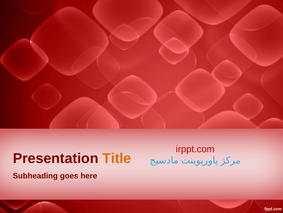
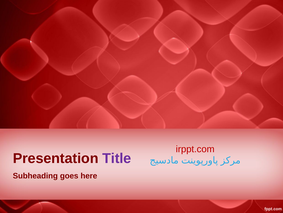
Title colour: orange -> purple (117, 158)
